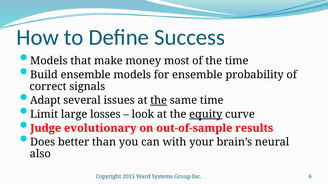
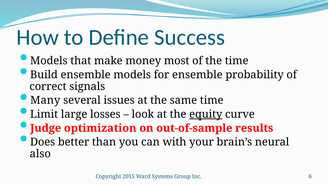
Adapt: Adapt -> Many (45, 101)
the underline: present -> none (159, 101)
evolutionary: evolutionary -> optimization (100, 128)
